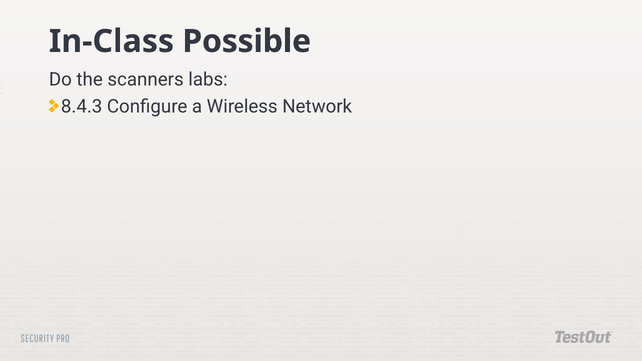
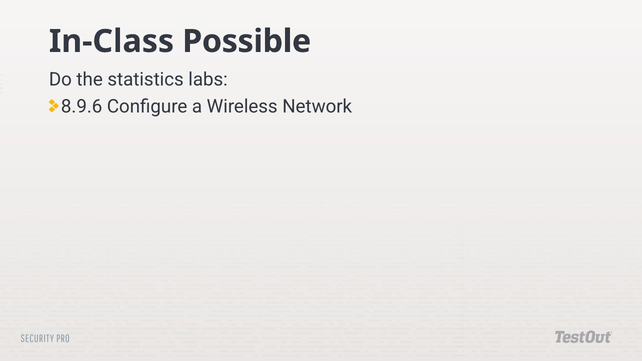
scanners: scanners -> statistics (146, 80)
8.4.3: 8.4.3 -> 8.9.6 (82, 107)
